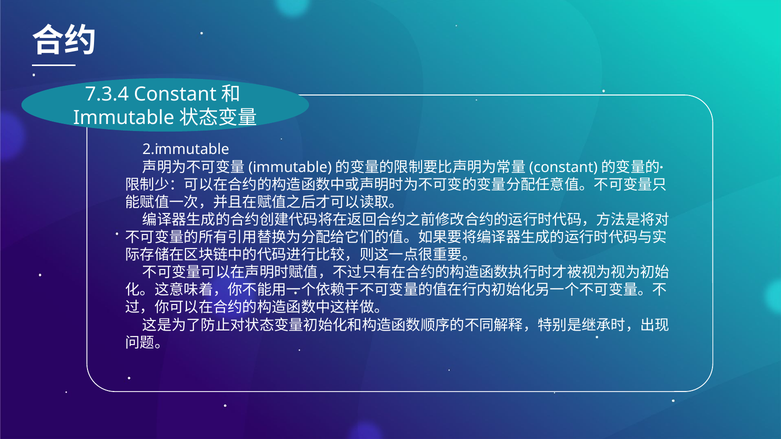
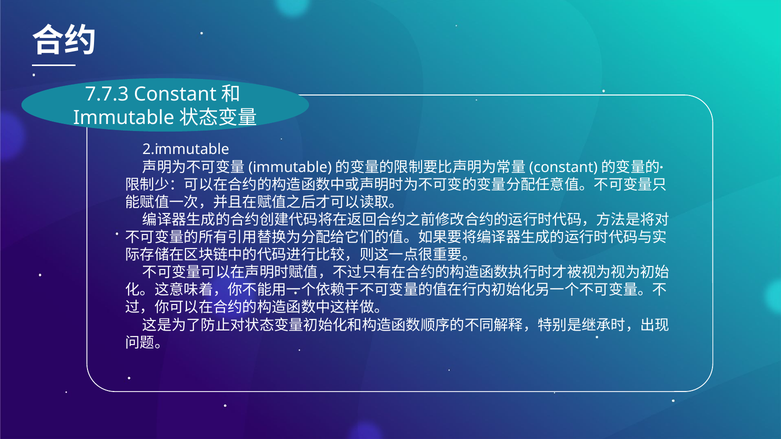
7.3.4: 7.3.4 -> 7.7.3 (107, 95)
